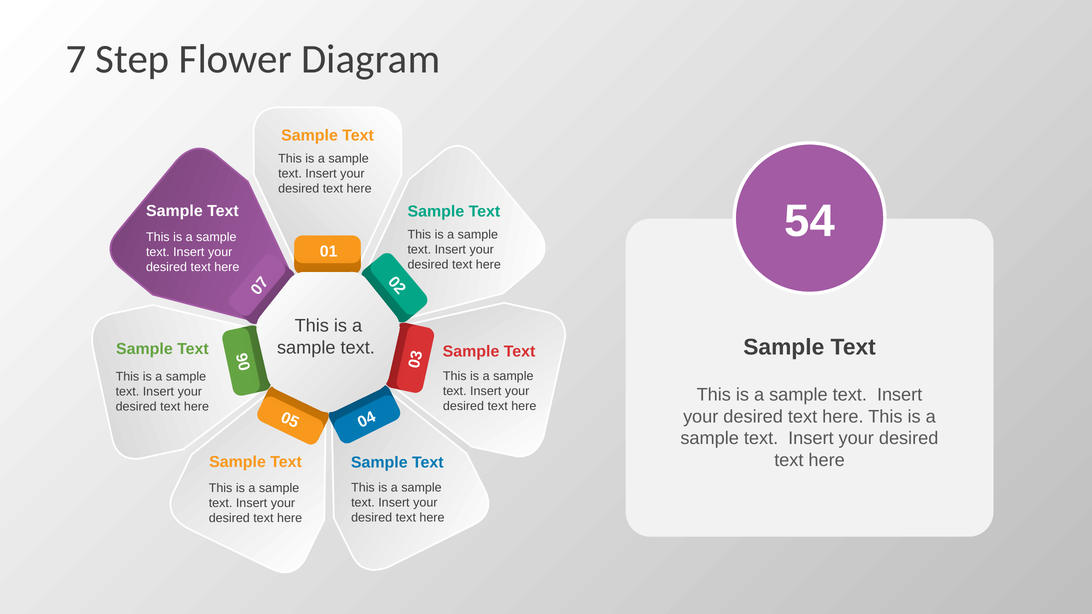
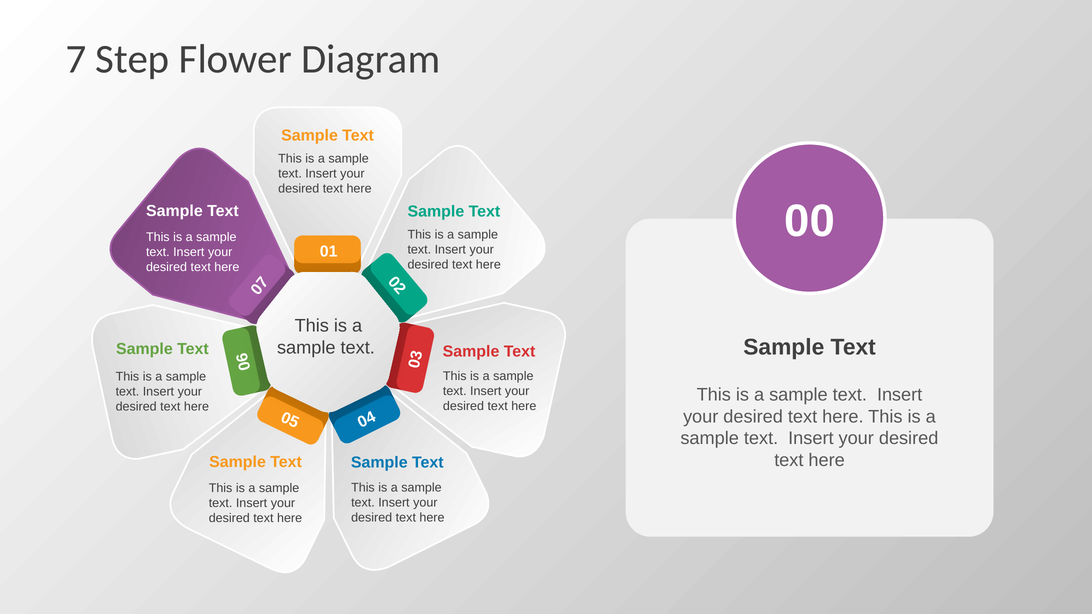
54: 54 -> 00 (810, 221)
